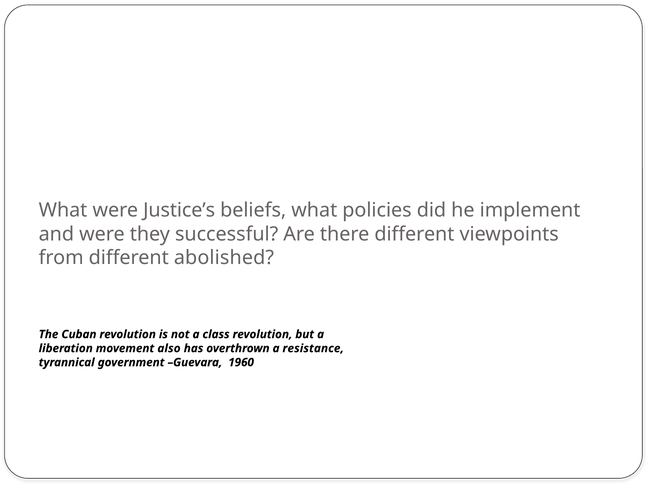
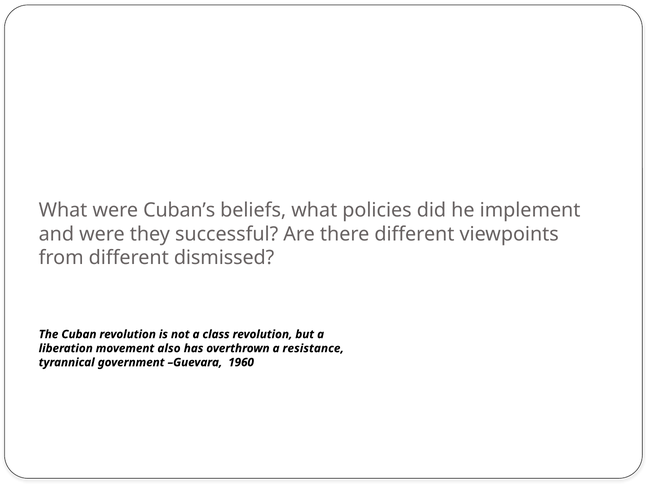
Justice’s: Justice’s -> Cuban’s (179, 211)
abolished: abolished -> dismissed (224, 258)
